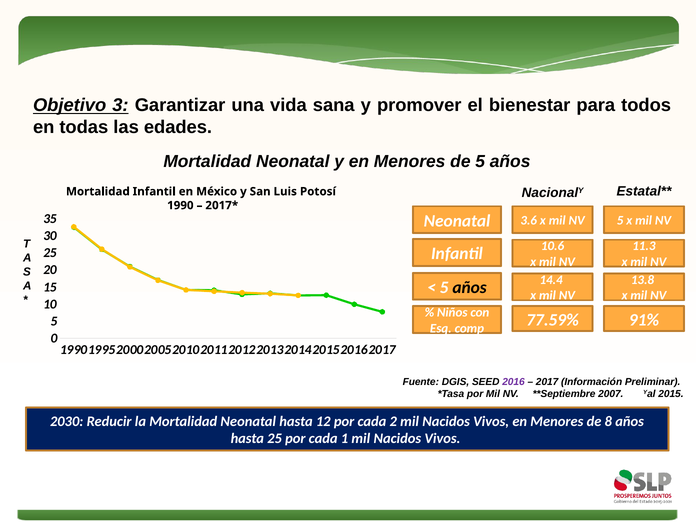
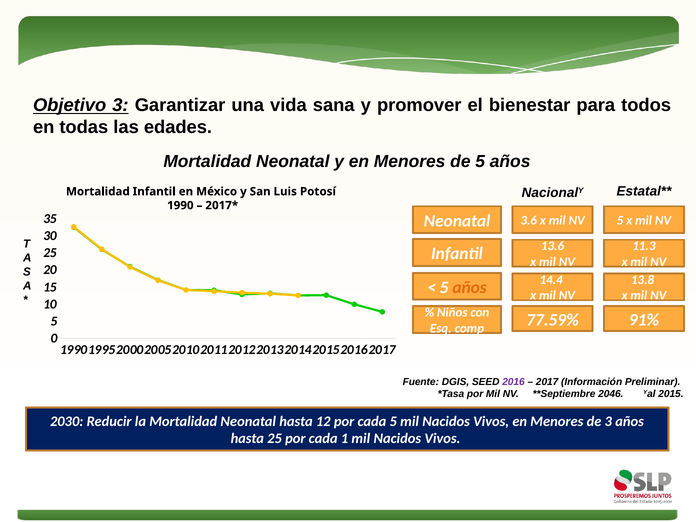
10.6: 10.6 -> 13.6 (553, 246)
años colour: black -> orange (470, 288)
2007: 2007 -> 2046 (611, 394)
cada 2: 2 -> 5 (393, 421)
de 8: 8 -> 3 (608, 421)
